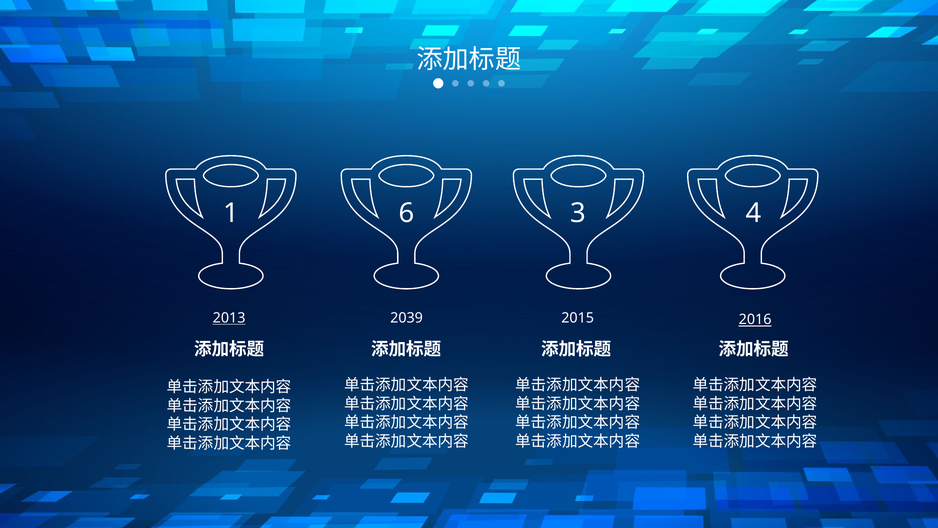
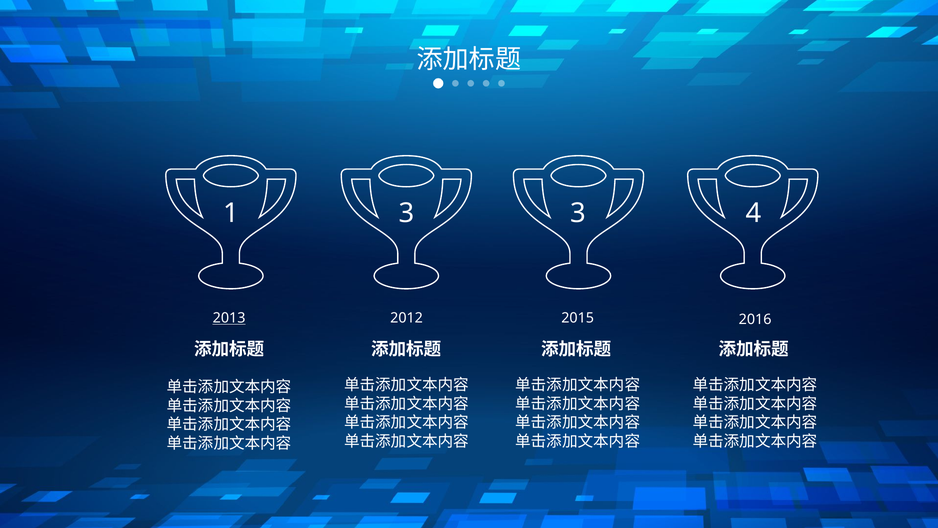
1 6: 6 -> 3 (406, 213)
2039: 2039 -> 2012 (407, 318)
2016 underline: present -> none (755, 320)
